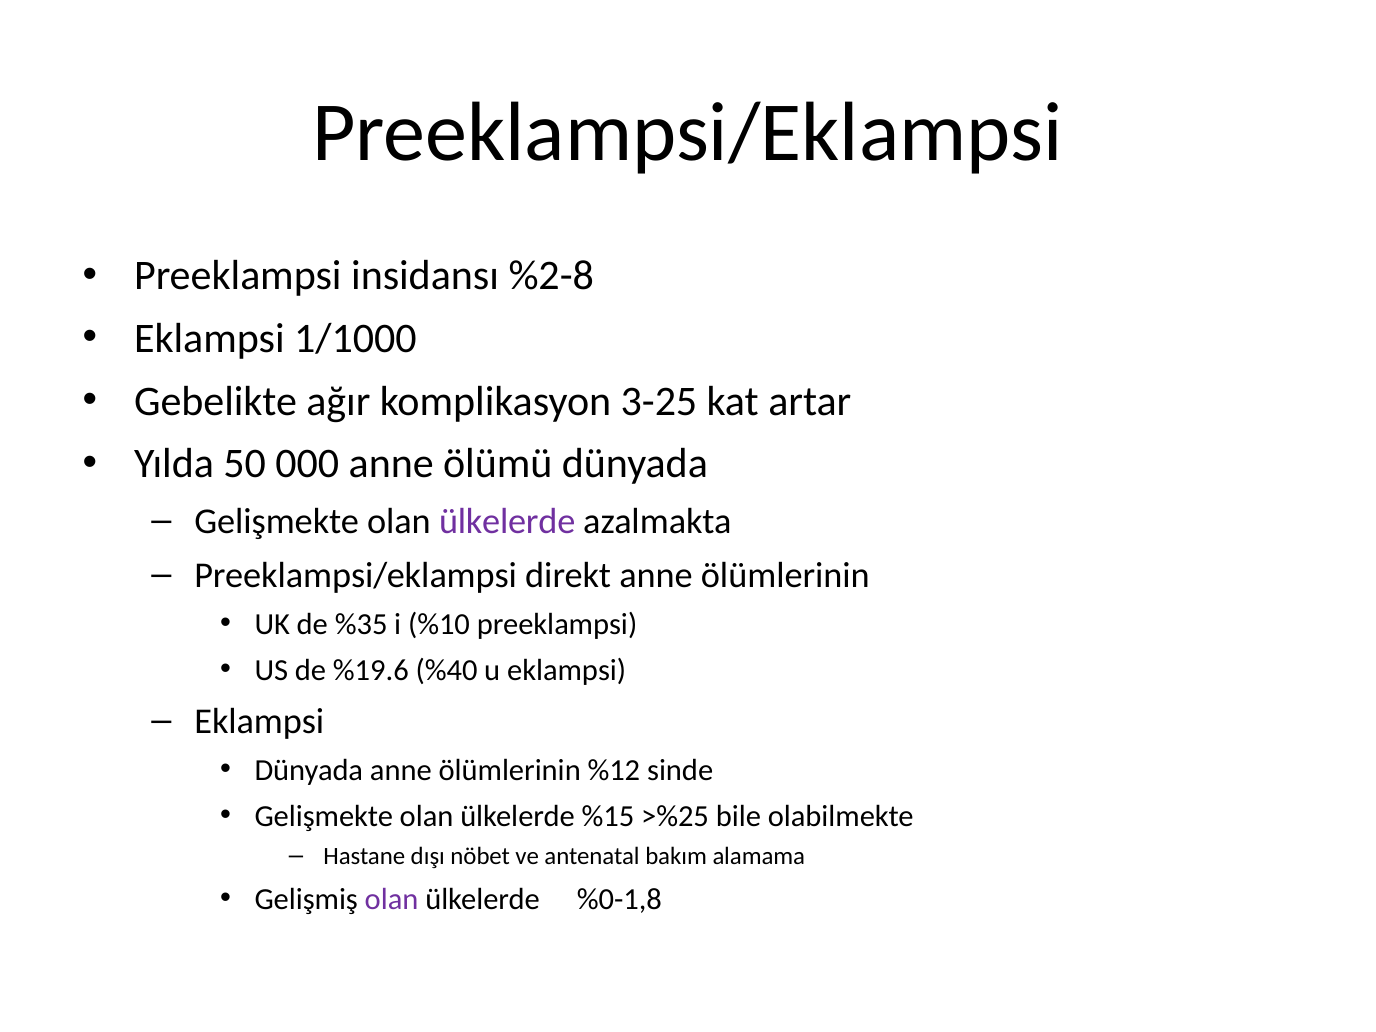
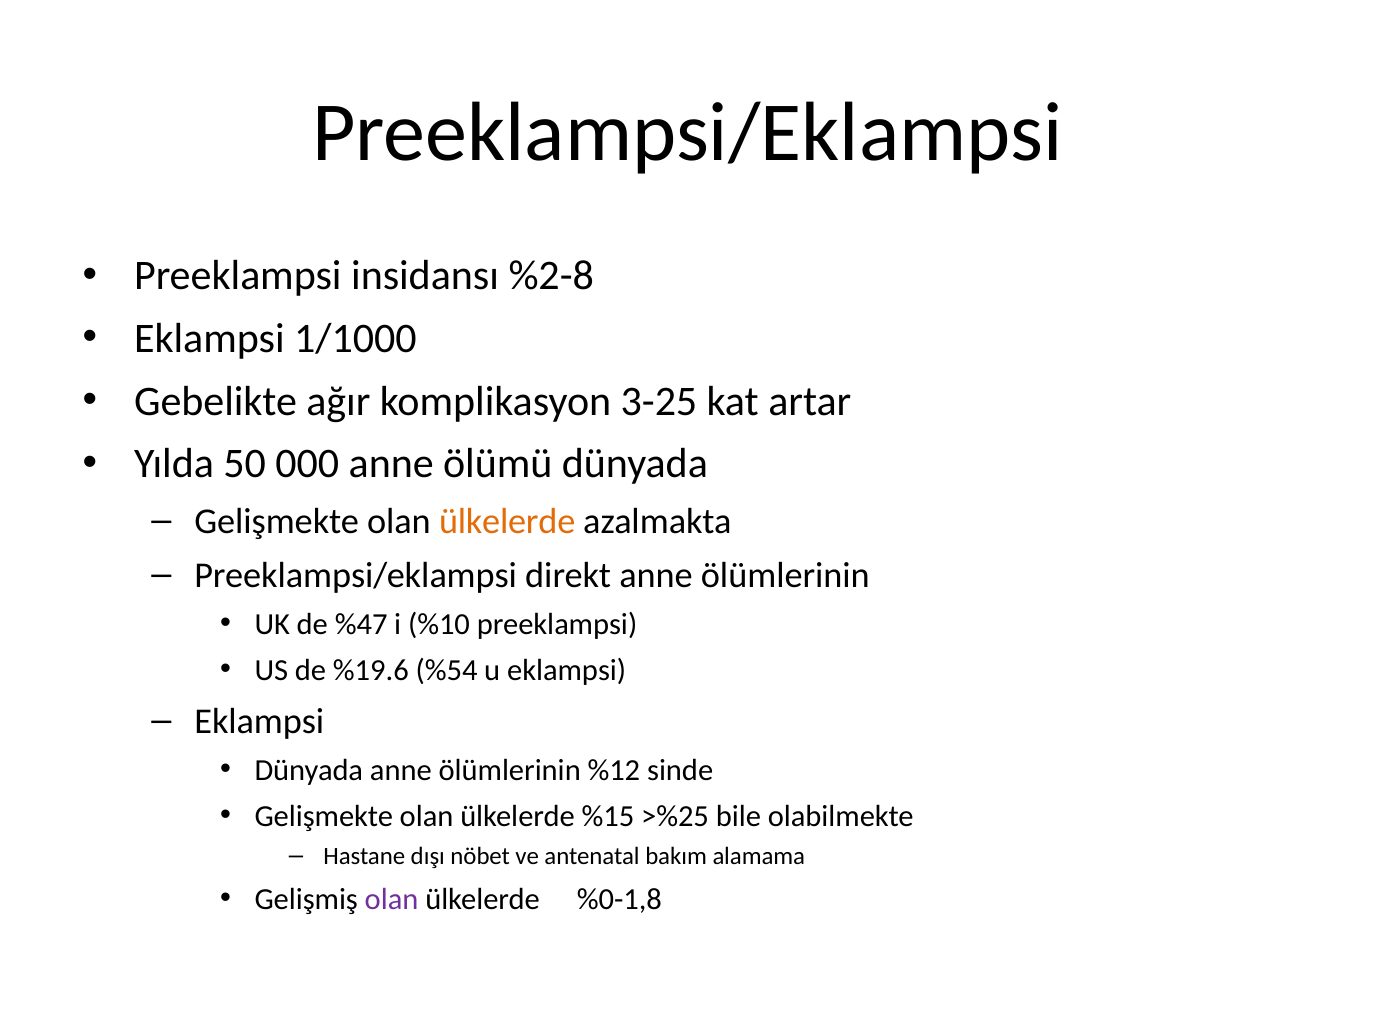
ülkelerde colour: purple -> orange (507, 521)
%35: %35 -> %47 (361, 624)
%40: %40 -> %54 (447, 670)
